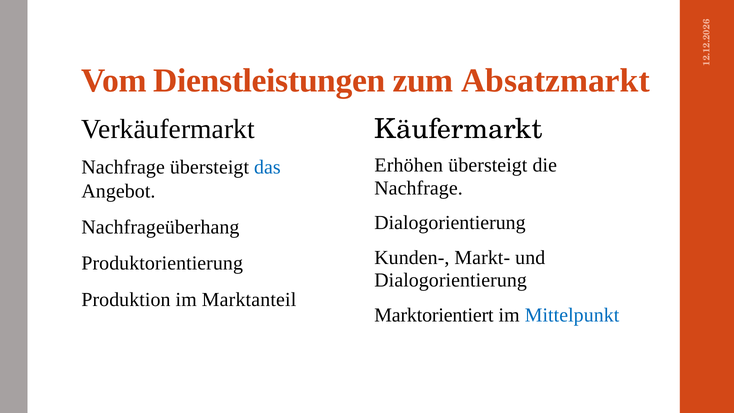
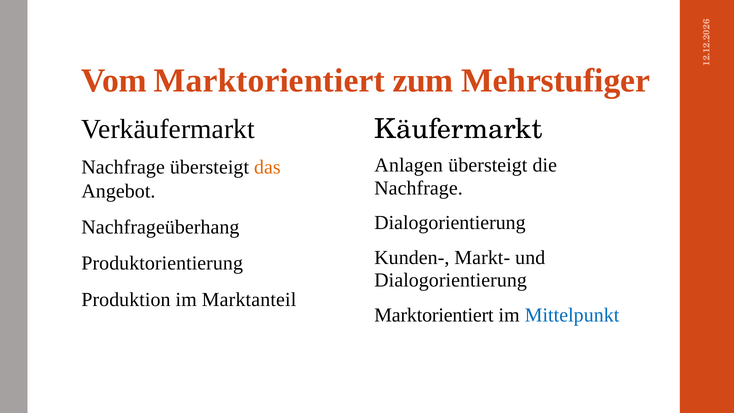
Vom Dienstleistungen: Dienstleistungen -> Marktorientiert (269, 81)
Absatzmarkt: Absatzmarkt -> Mehrstufiger (556, 81)
Erhöhen: Erhöhen -> Anlagen (409, 165)
das colour: blue -> orange (267, 167)
